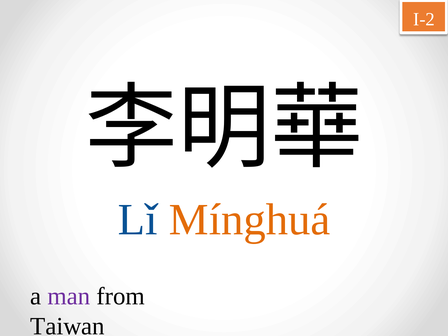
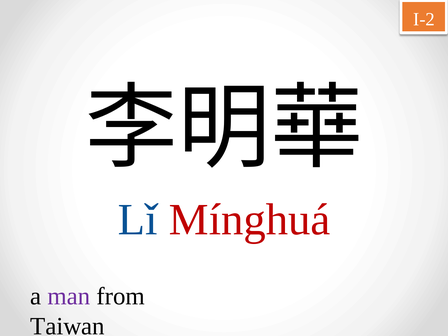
Mínghuá colour: orange -> red (250, 220)
